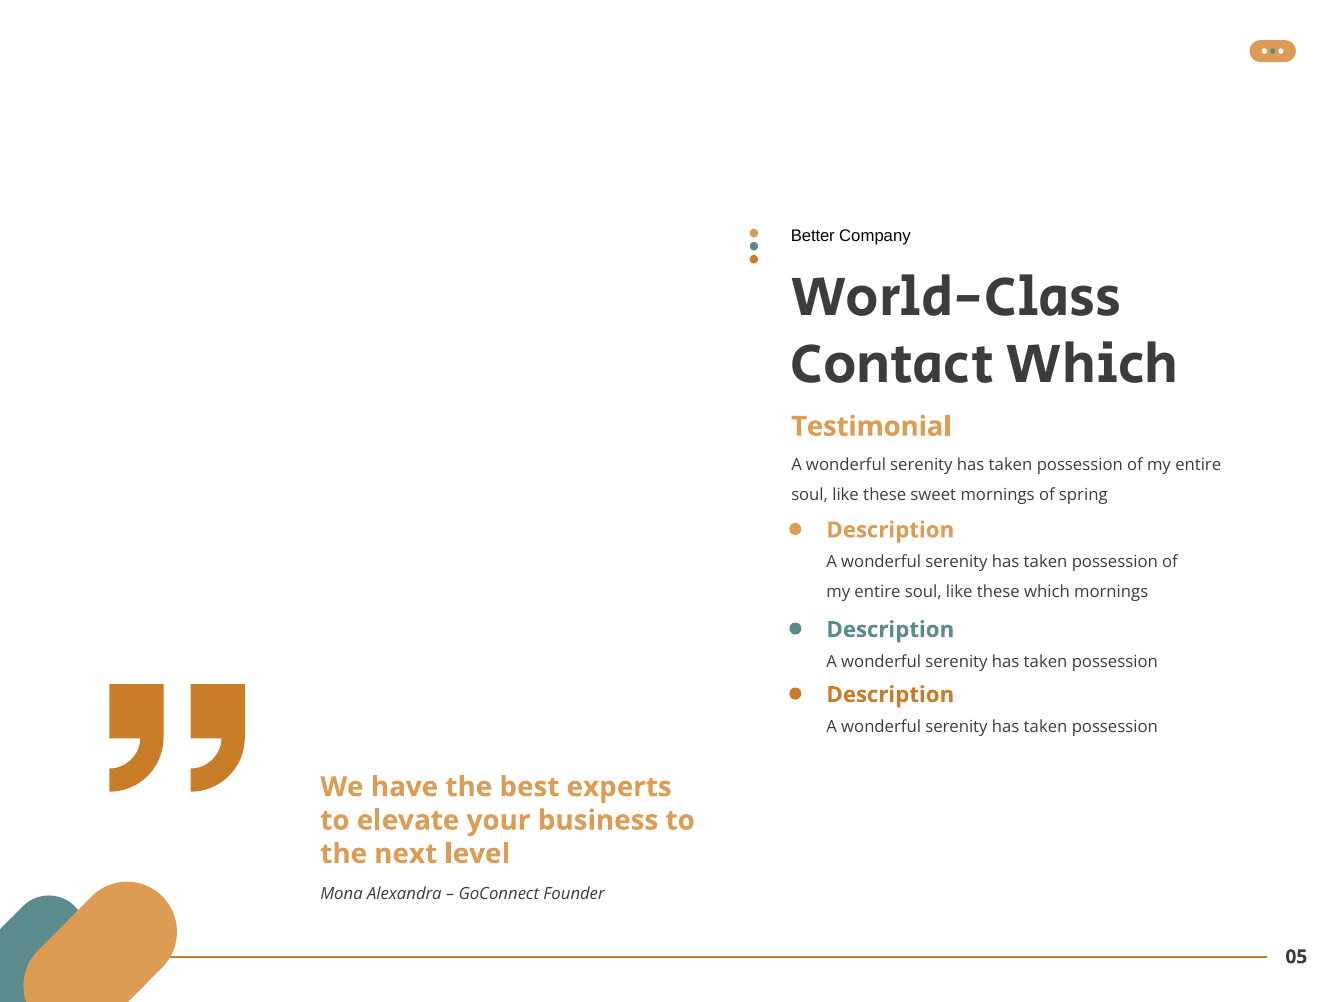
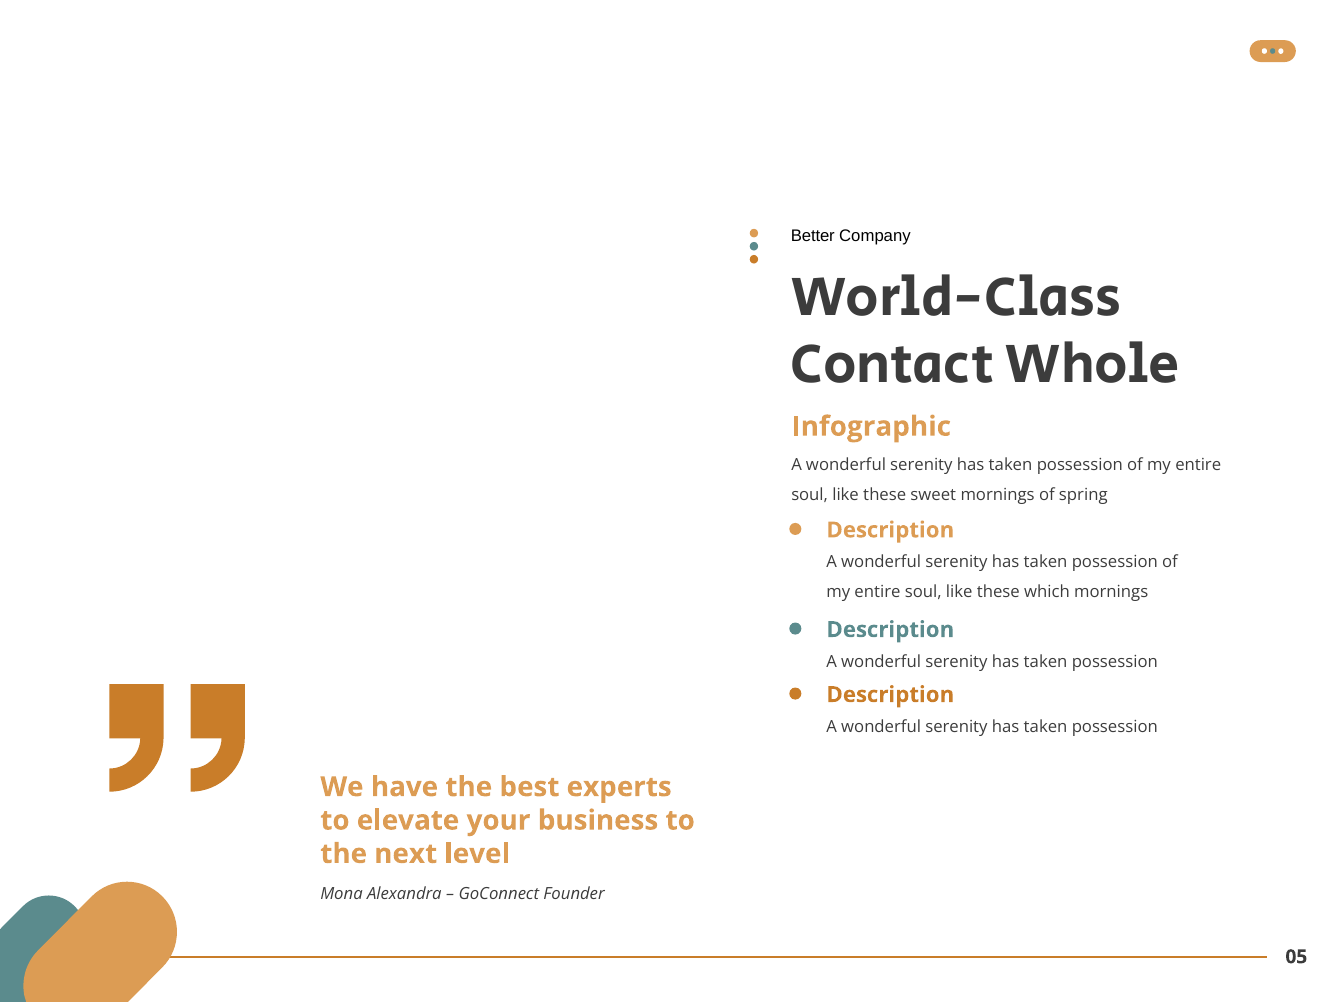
Contact Which: Which -> Whole (1092, 364)
Testimonial: Testimonial -> Infographic (871, 427)
